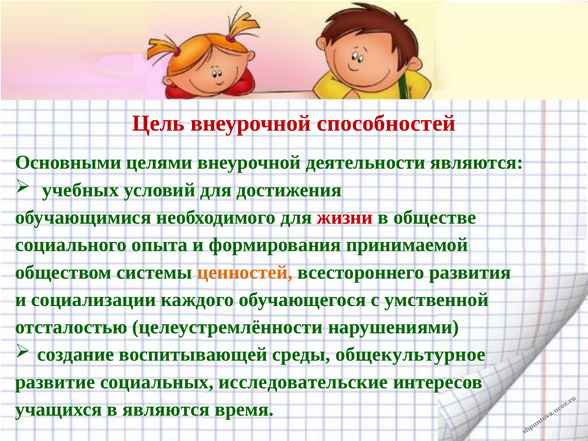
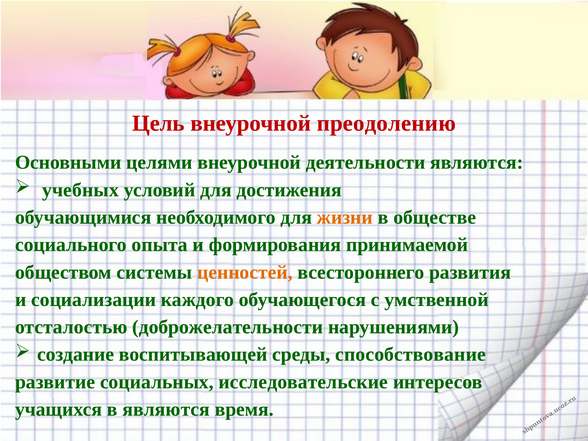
способностей: способностей -> преодолению (386, 123)
жизни colour: red -> orange (345, 217)
целеустремлённости: целеустремлённости -> доброжелательности (228, 327)
общекультурное: общекультурное -> способствование (411, 355)
